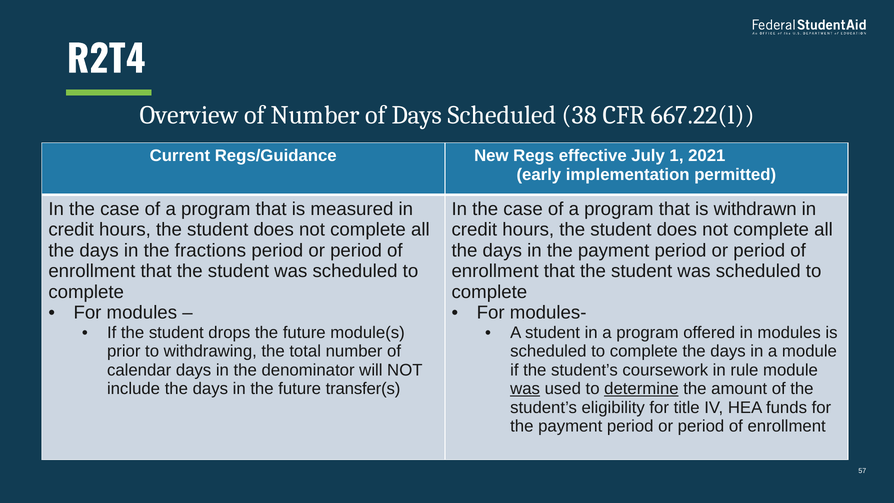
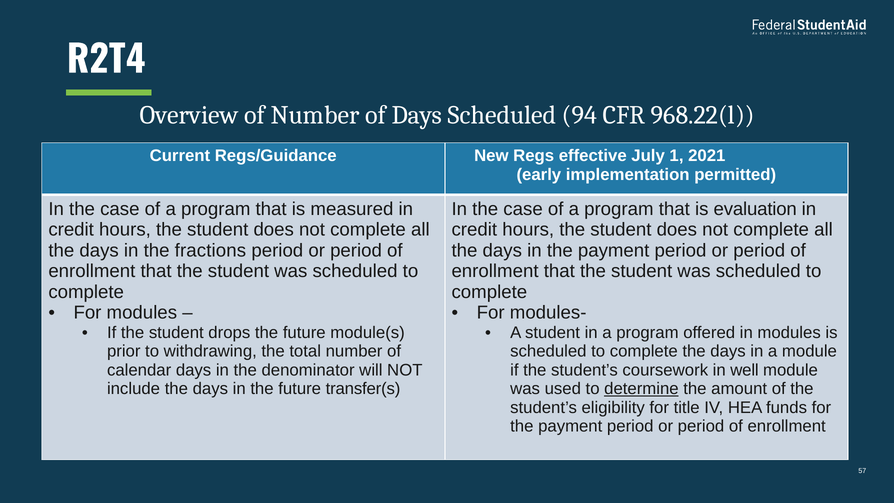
38: 38 -> 94 (579, 115)
667.22(l: 667.22(l -> 968.22(l (703, 115)
withdrawn: withdrawn -> evaluation (755, 209)
rule: rule -> well (744, 370)
was underline: present -> none (525, 389)
